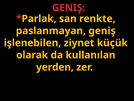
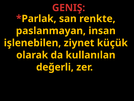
paslanmayan geniş: geniş -> insan (102, 31)
yerden: yerden -> değerli (55, 67)
